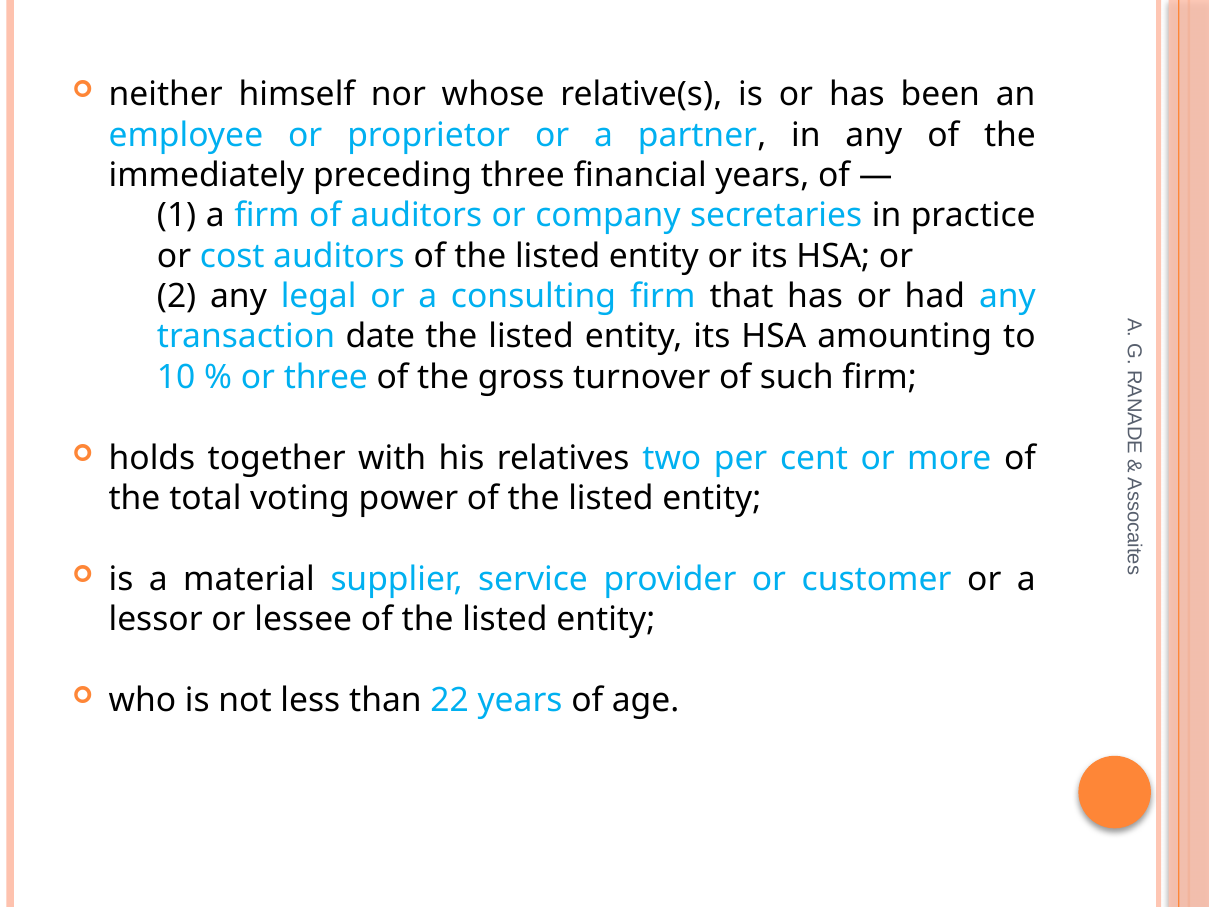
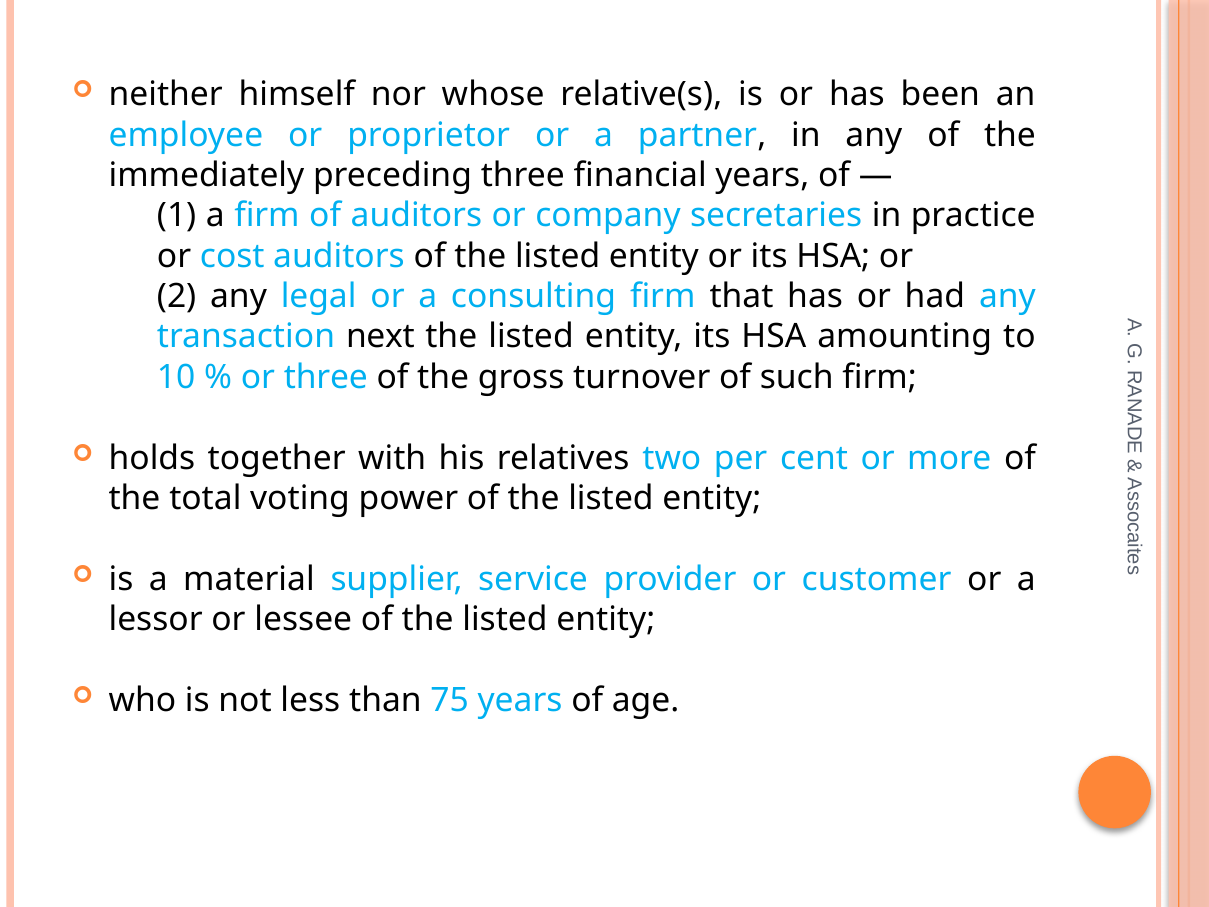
date: date -> next (380, 337)
22: 22 -> 75 (450, 700)
